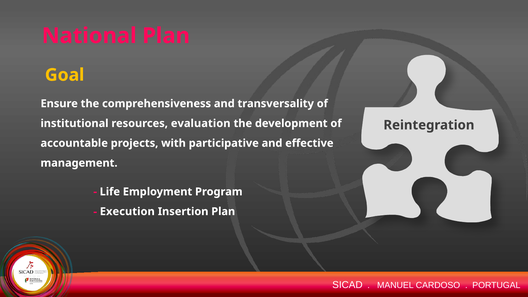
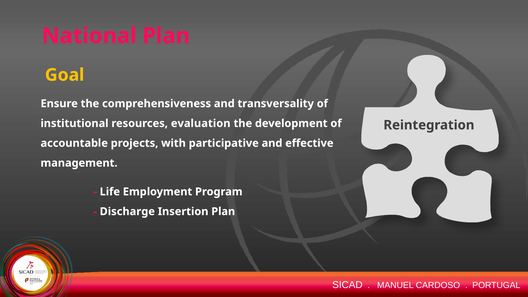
Execution: Execution -> Discharge (127, 212)
